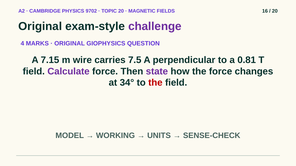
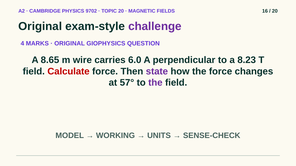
7.15: 7.15 -> 8.65 (50, 60)
7.5: 7.5 -> 6.0 (135, 60)
0.81: 0.81 -> 8.23 (247, 60)
Calculate colour: purple -> red (69, 72)
34°: 34° -> 57° (127, 83)
the colour: red -> purple (155, 83)
